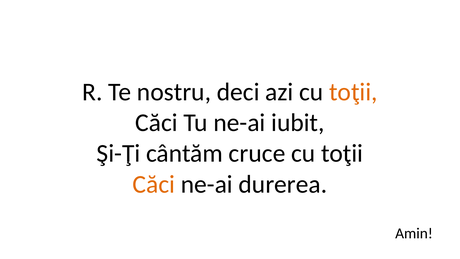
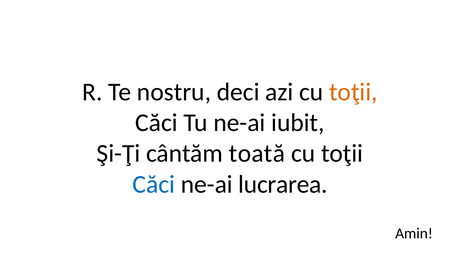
cruce: cruce -> toată (257, 153)
Căci colour: orange -> blue (154, 184)
durerea: durerea -> lucrarea (283, 184)
